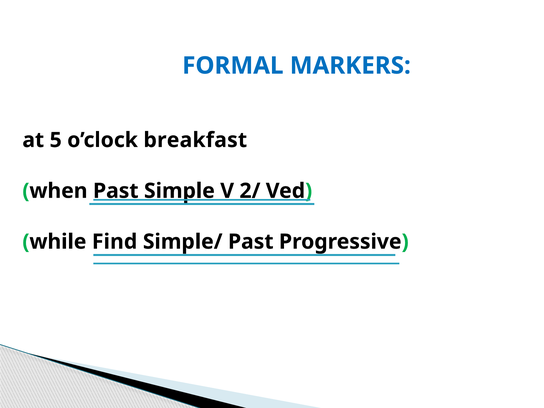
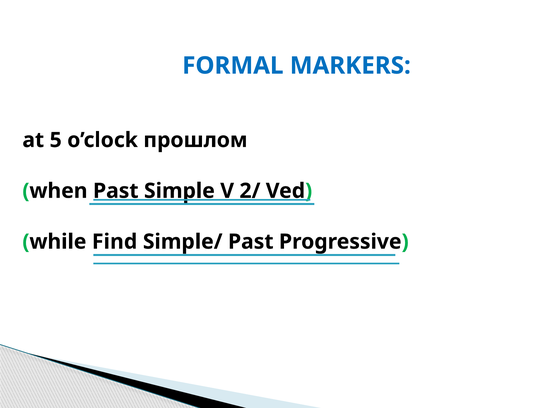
breakfast: breakfast -> прошлом (195, 140)
